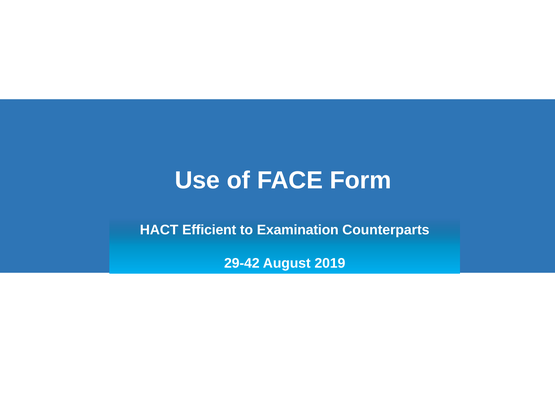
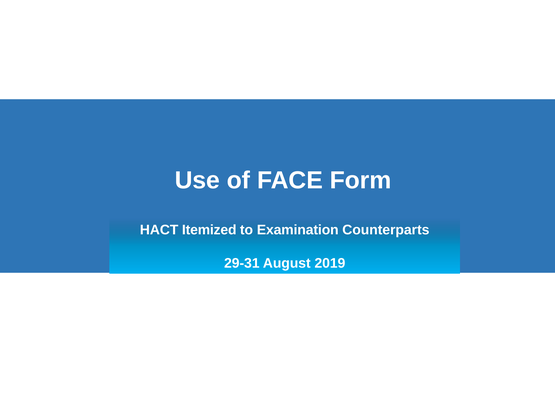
Efficient: Efficient -> Itemized (209, 230)
29-42: 29-42 -> 29-31 (242, 264)
